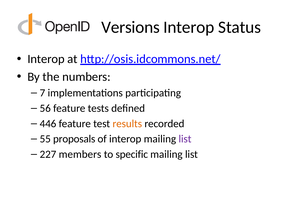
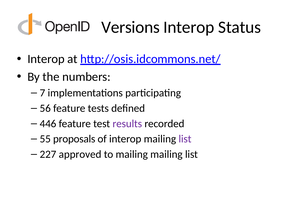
results colour: orange -> purple (127, 123)
members: members -> approved (80, 154)
to specific: specific -> mailing (132, 154)
